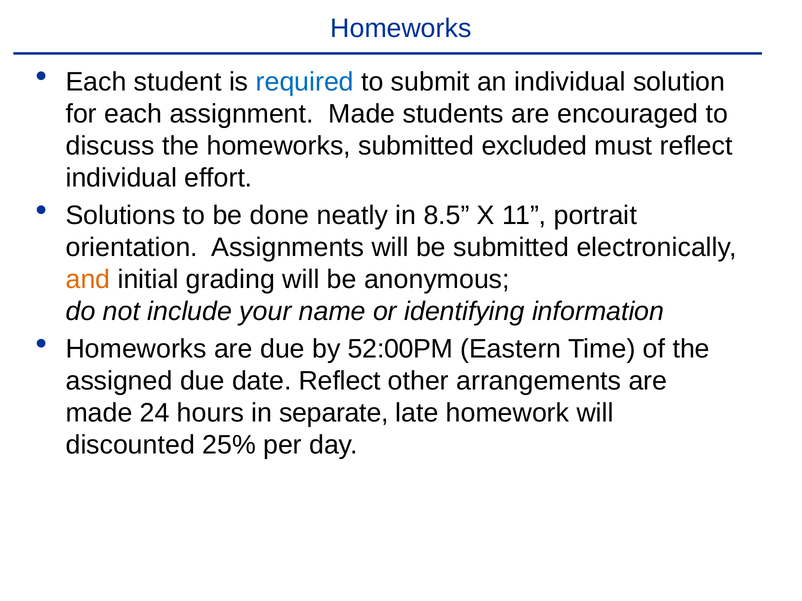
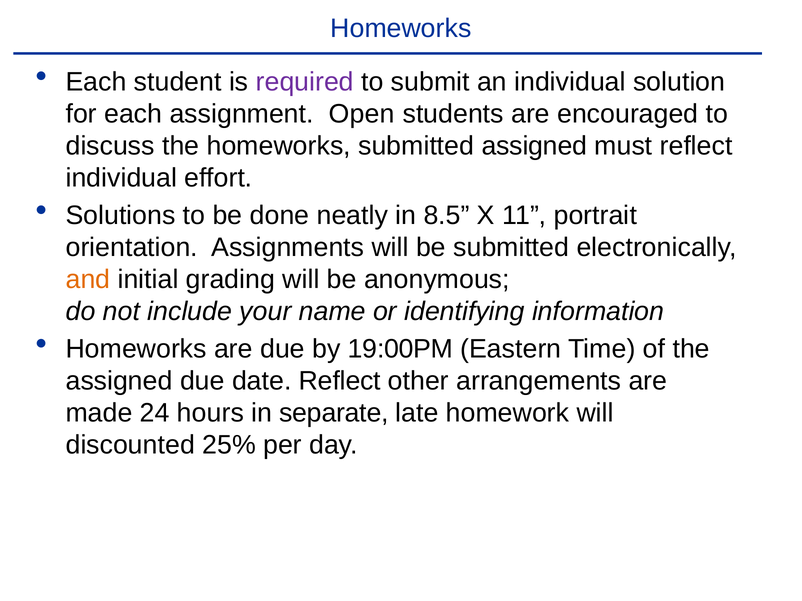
required colour: blue -> purple (305, 82)
assignment Made: Made -> Open (362, 114)
submitted excluded: excluded -> assigned (534, 146)
52:00PM: 52:00PM -> 19:00PM (401, 349)
